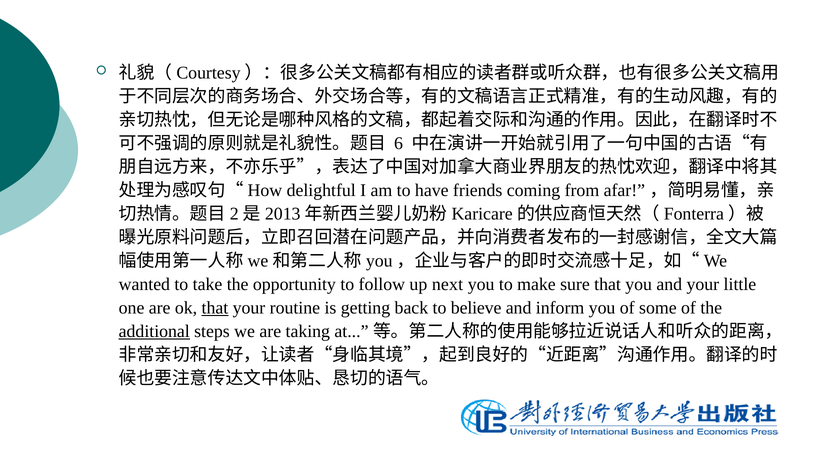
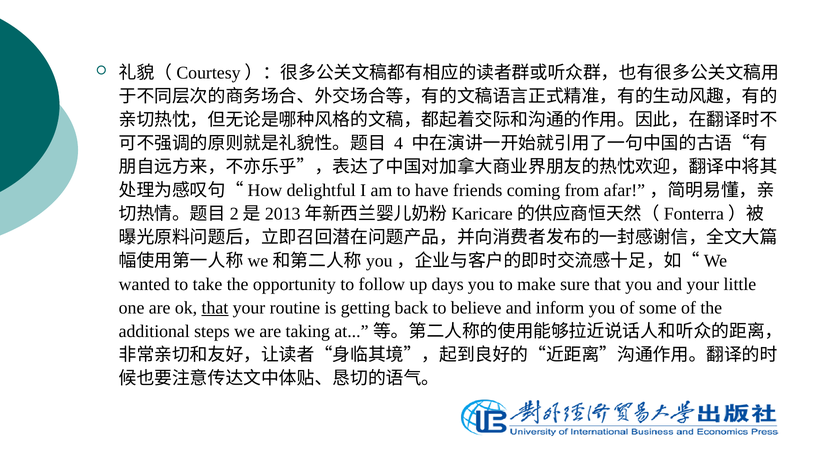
6: 6 -> 4 (398, 143)
next: next -> days (448, 284)
additional underline: present -> none (154, 331)
